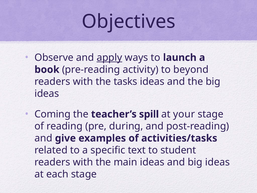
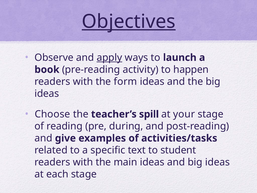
Objectives underline: none -> present (129, 21)
beyond: beyond -> happen (191, 69)
tasks: tasks -> form (125, 81)
Coming: Coming -> Choose (52, 114)
